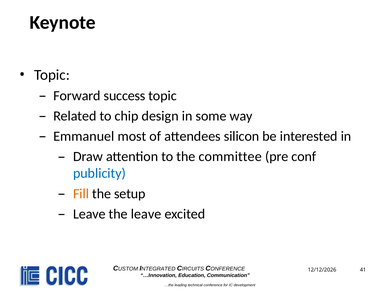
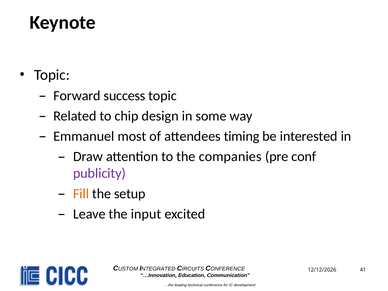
silicon: silicon -> timing (242, 136)
committee: committee -> companies (230, 157)
publicity colour: blue -> purple (99, 173)
the leave: leave -> input (146, 214)
